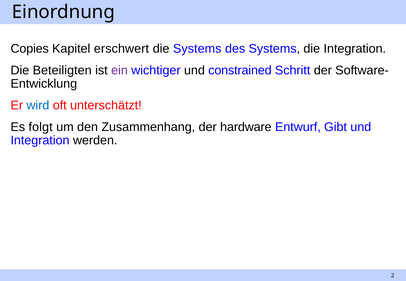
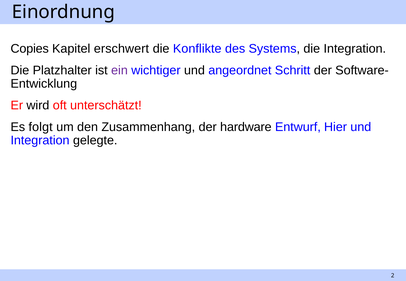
die Systems: Systems -> Konflikte (197, 49)
Beteiligten: Beteiligten -> Platzhalter (62, 70)
constrained: constrained -> angeordnet (240, 70)
wird colour: blue -> black (38, 105)
Gibt: Gibt -> Hier (336, 127)
werden: werden -> gelegte (95, 140)
